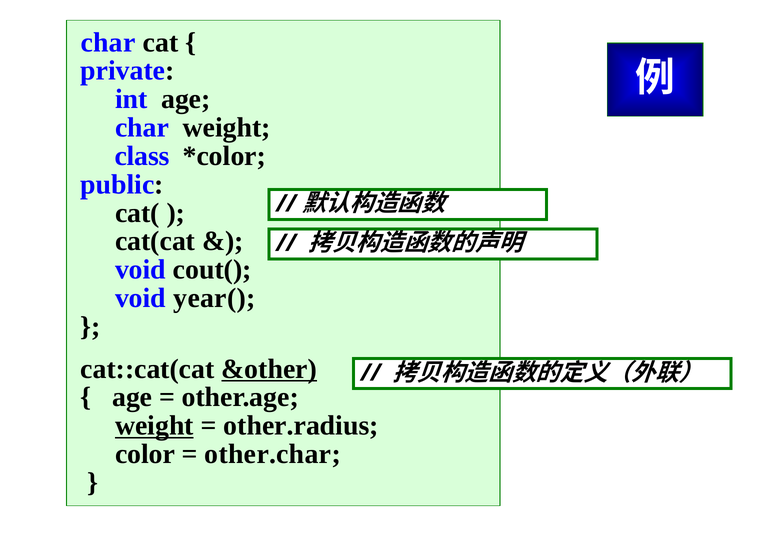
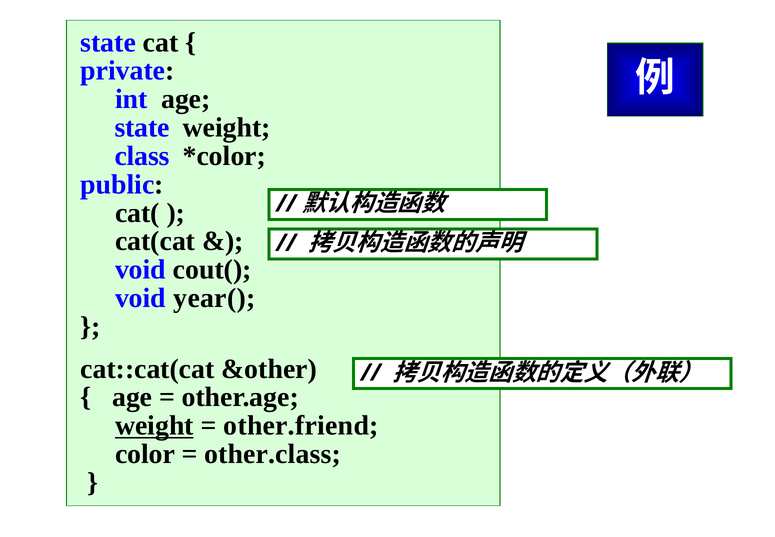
char: char -> state (108, 42)
char: char -> state (142, 127)
&other underline: present -> none (269, 369)
other.radius: other.radius -> other.friend (301, 425)
other.char: other.char -> other.class (273, 454)
